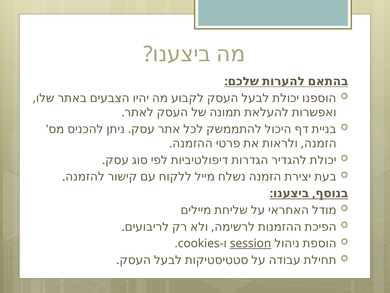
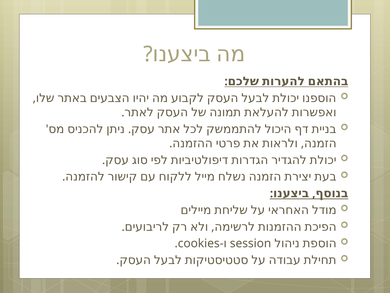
session underline: present -> none (251, 243)
